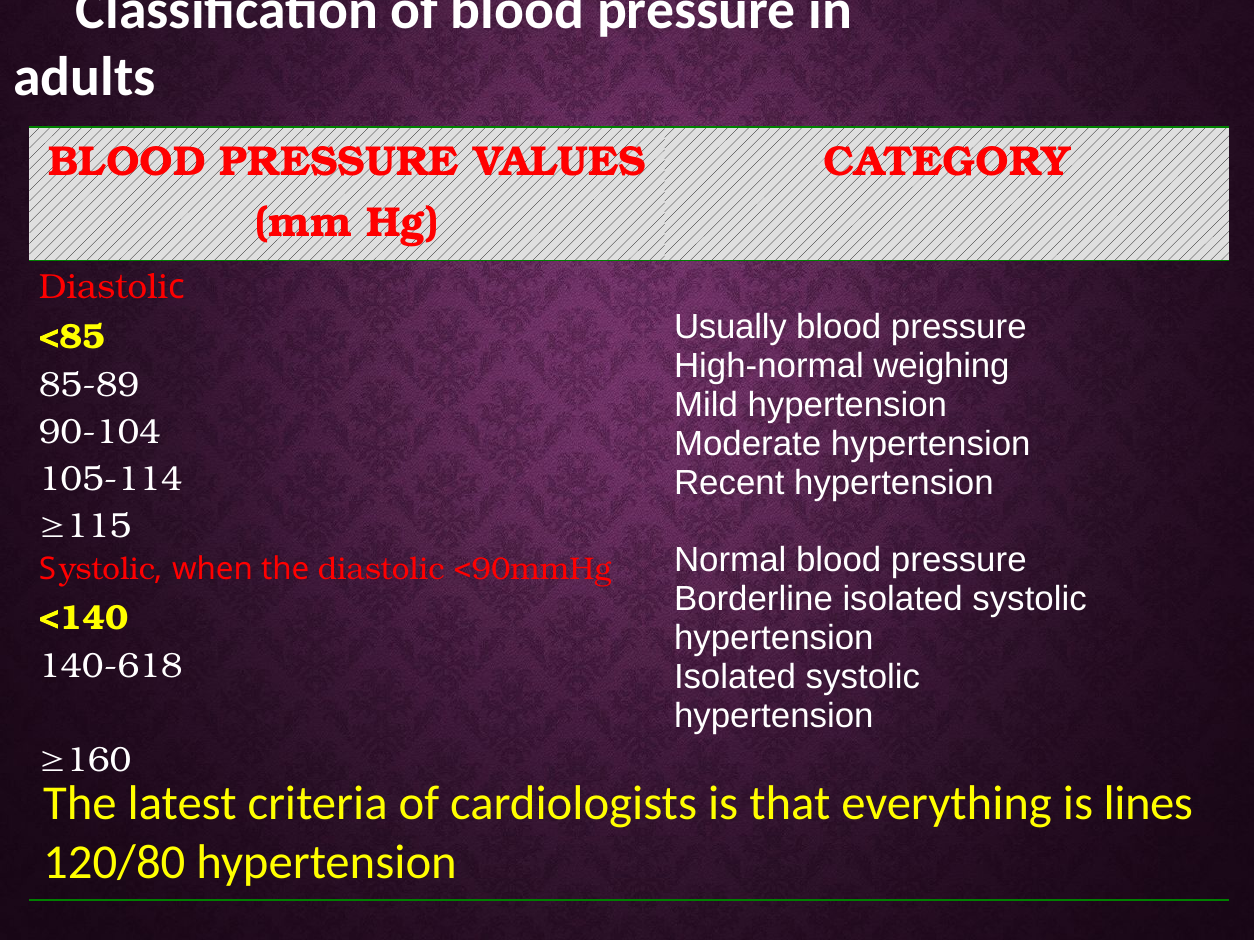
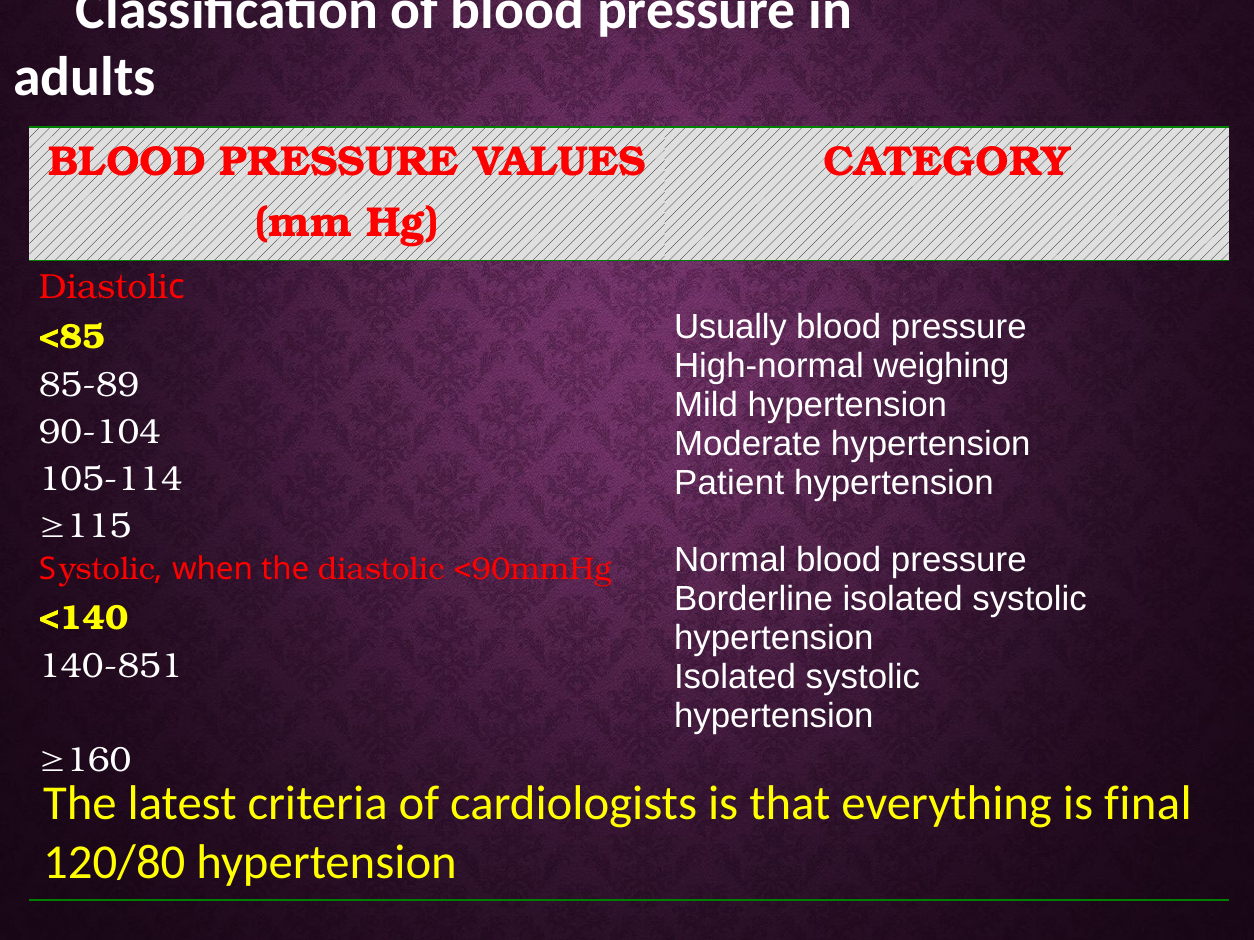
Recent: Recent -> Patient (729, 483)
140-618: 140-618 -> 140-851 (111, 666)
lines: lines -> final (1148, 804)
